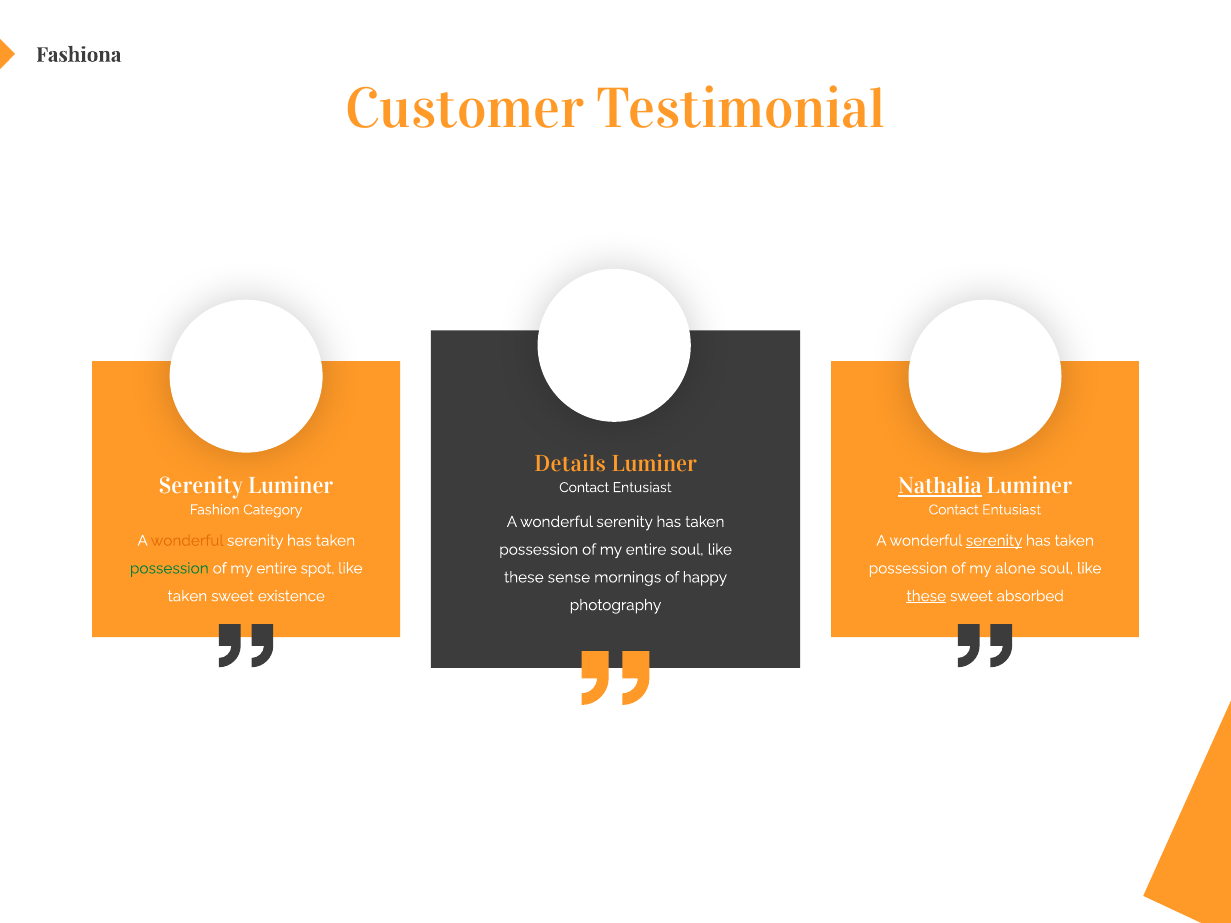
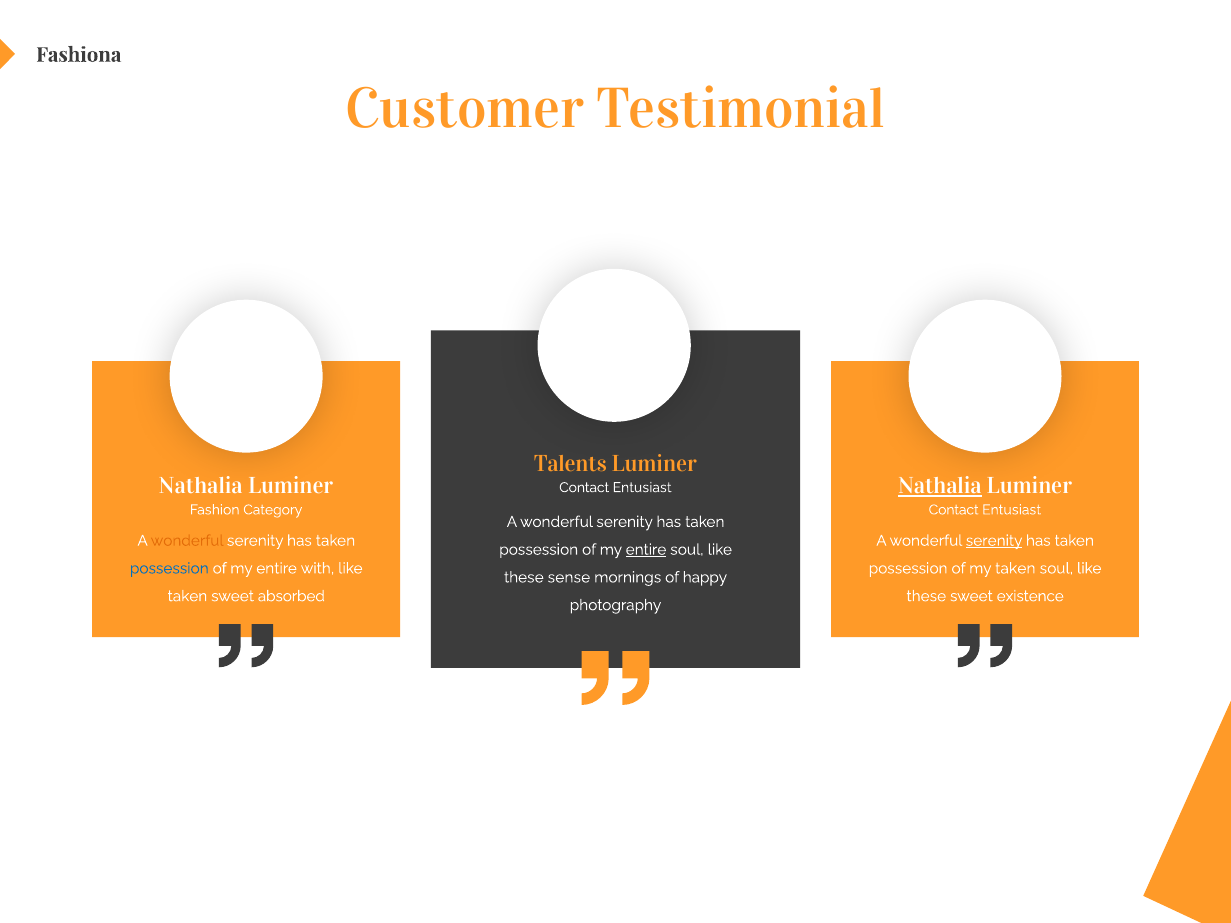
Details: Details -> Talents (570, 464)
Serenity: Serenity -> Nathalia (201, 486)
entire underline: none -> present (646, 550)
possession colour: green -> blue (169, 569)
spot: spot -> with (318, 569)
my alone: alone -> taken (1015, 569)
existence: existence -> absorbed (291, 596)
these underline: present -> none (926, 596)
absorbed: absorbed -> existence (1030, 596)
